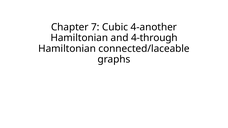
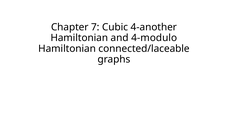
4-through: 4-through -> 4-modulo (154, 38)
